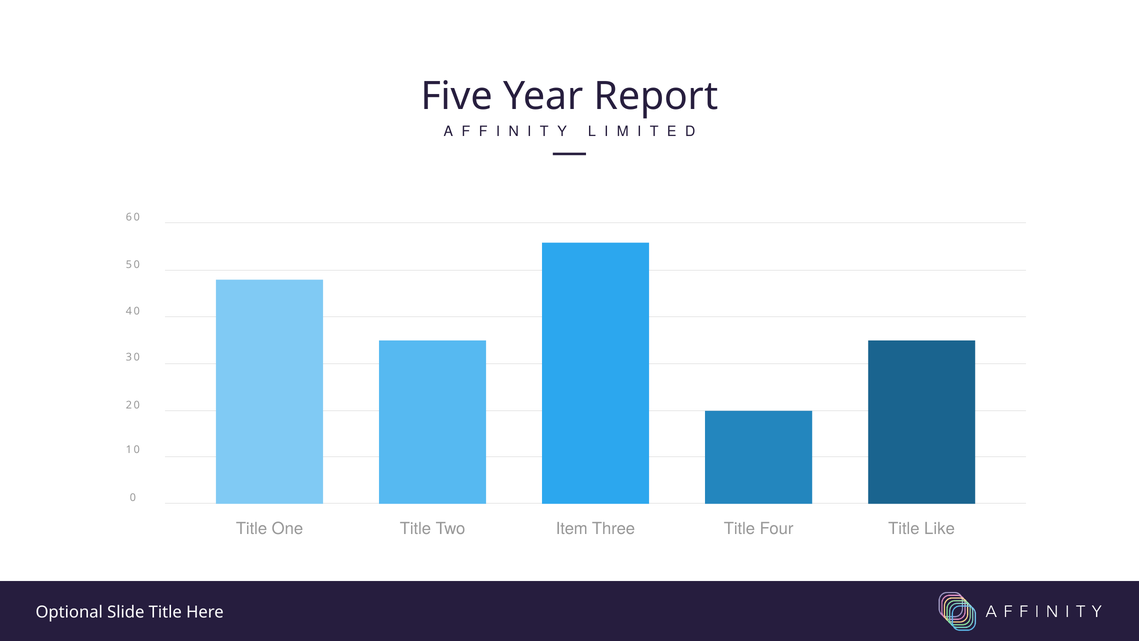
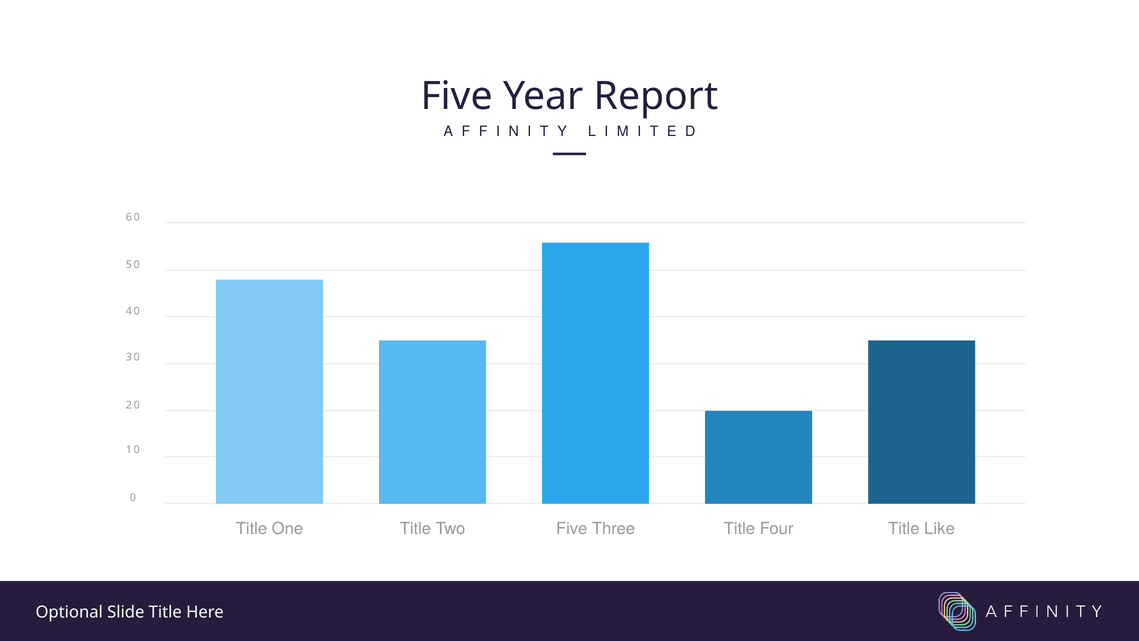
Two Item: Item -> Five (572, 529)
